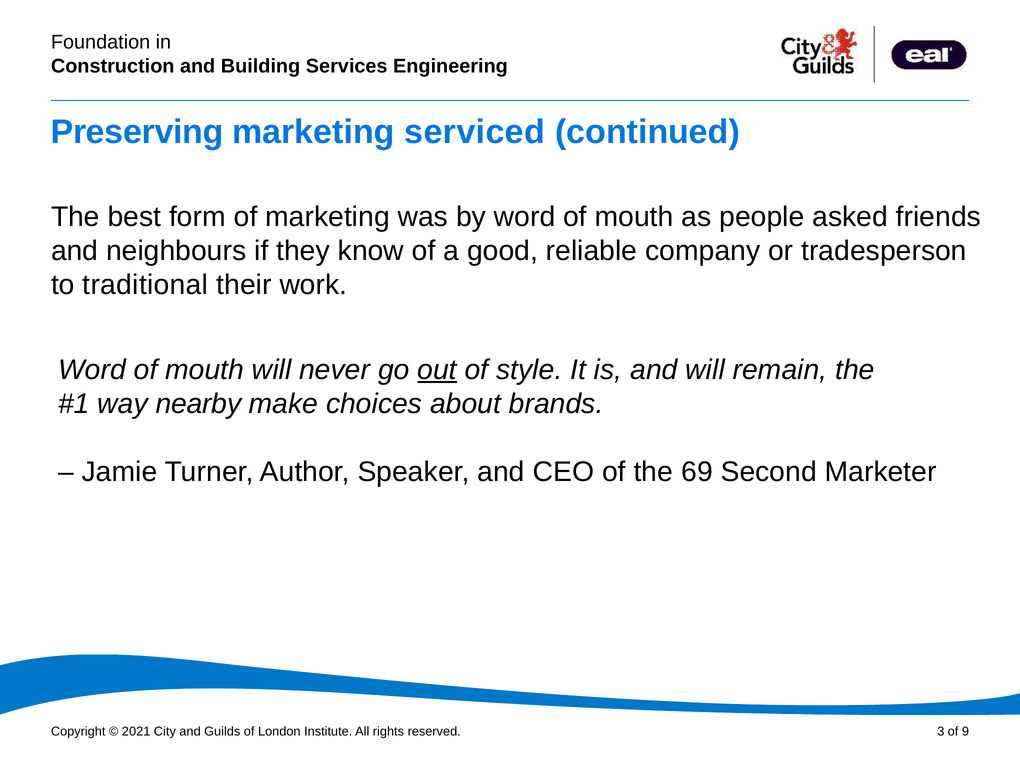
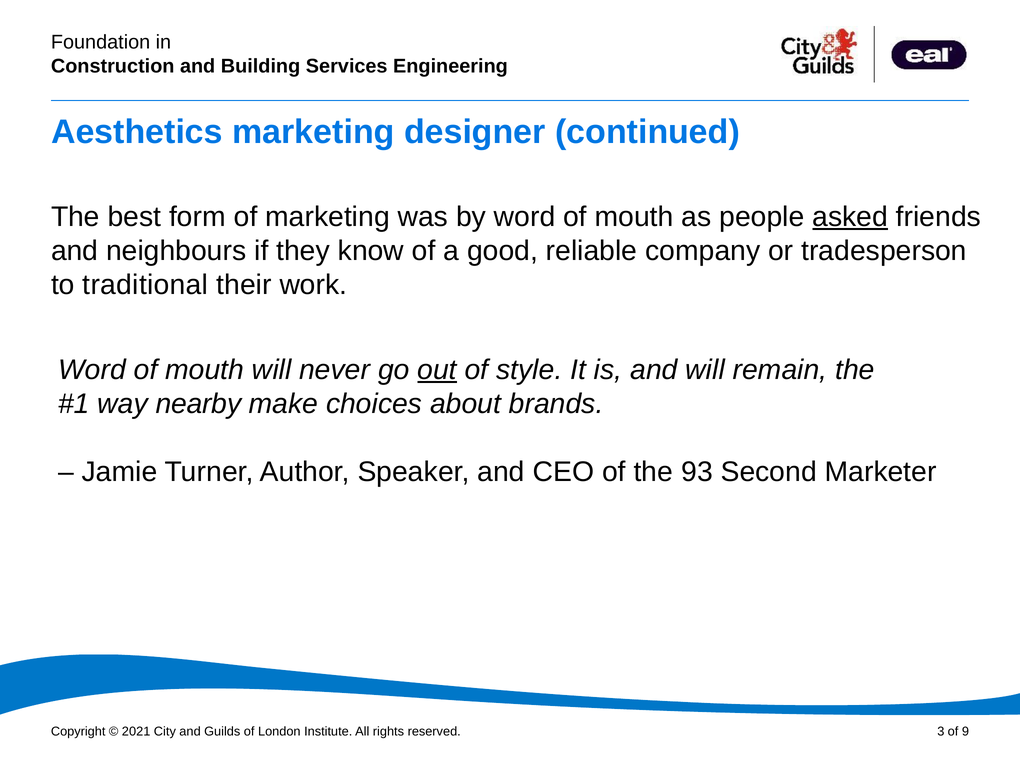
Preserving: Preserving -> Aesthetics (137, 132)
serviced: serviced -> designer (475, 132)
asked underline: none -> present (850, 217)
69: 69 -> 93 (697, 472)
